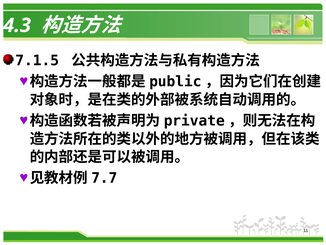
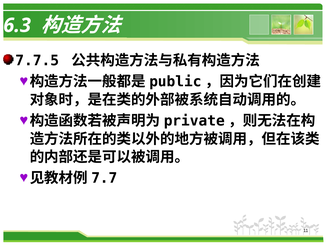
4.3: 4.3 -> 6.3 (17, 25)
7.1.5: 7.1.5 -> 7.7.5 (37, 60)
